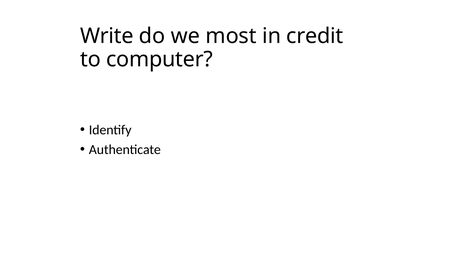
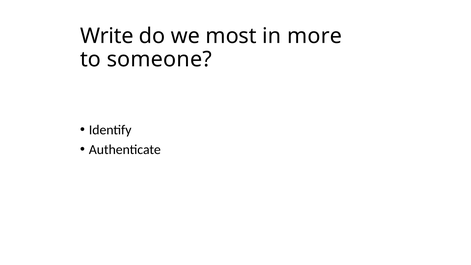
credit: credit -> more (315, 36)
computer: computer -> someone (159, 60)
